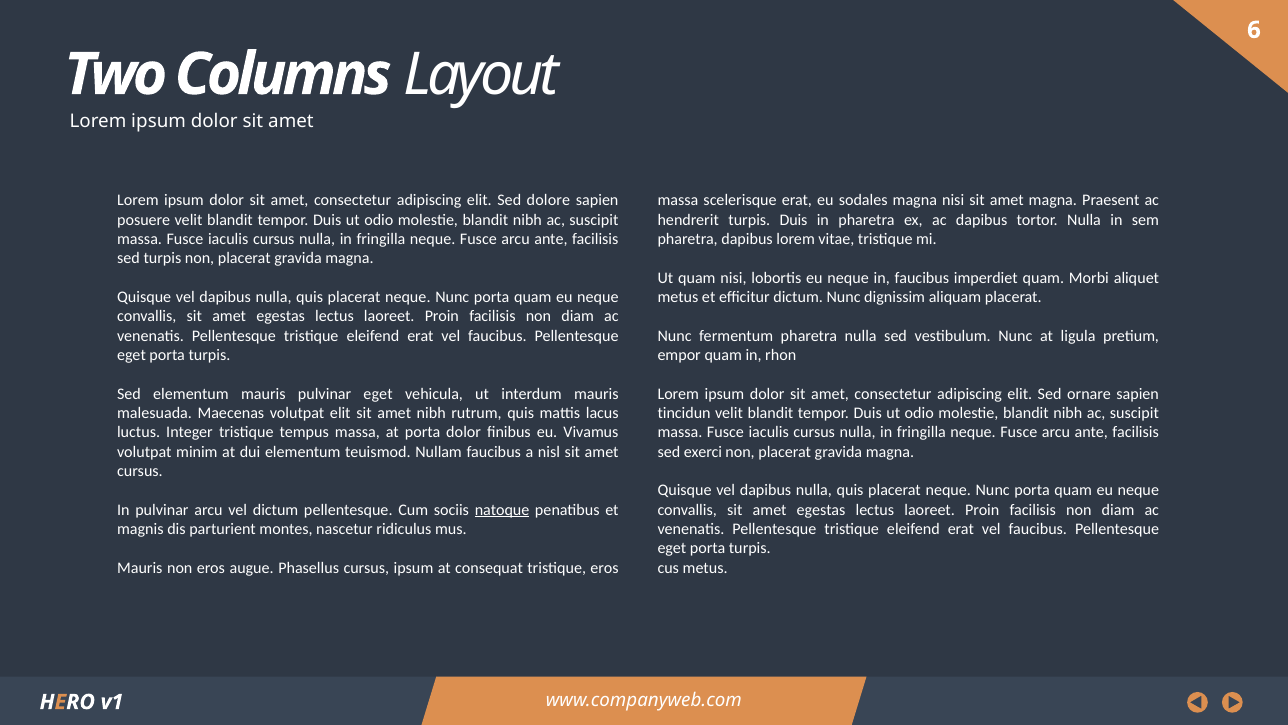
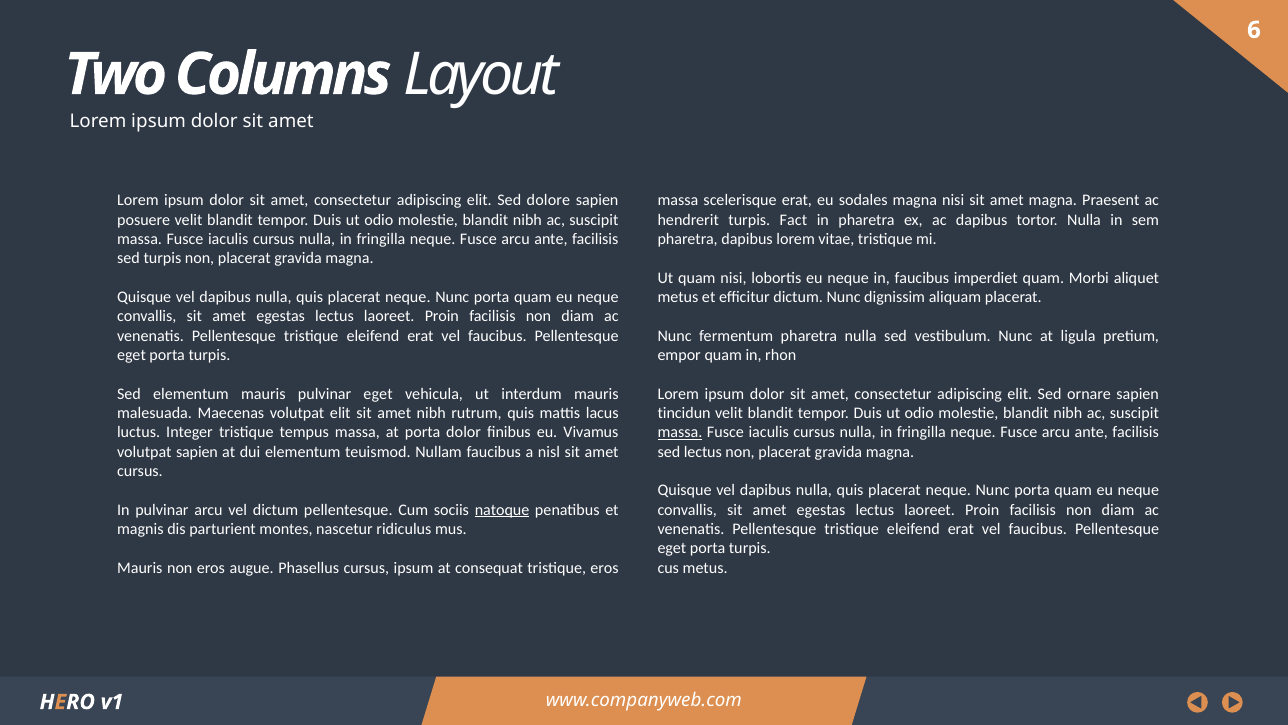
turpis Duis: Duis -> Fact (793, 220)
massa underline: none -> present (680, 432)
volutpat minim: minim -> sapien (197, 452)
sed exerci: exerci -> lectus (703, 452)
